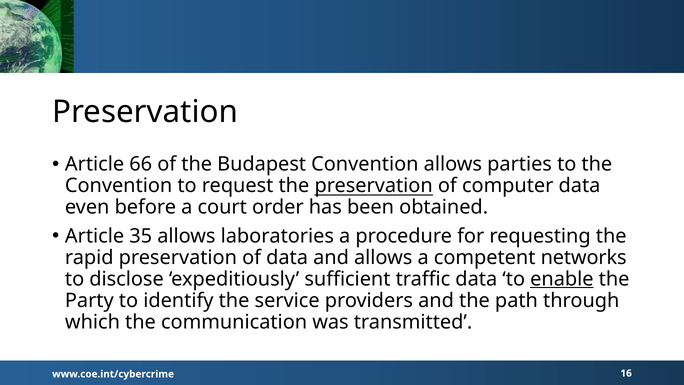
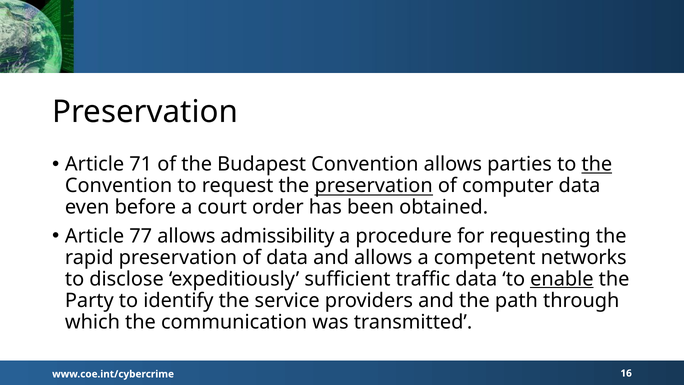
66: 66 -> 71 (141, 164)
the underline: none -> present (597, 164)
35: 35 -> 77 (141, 236)
laboratories: laboratories -> admissibility (277, 236)
